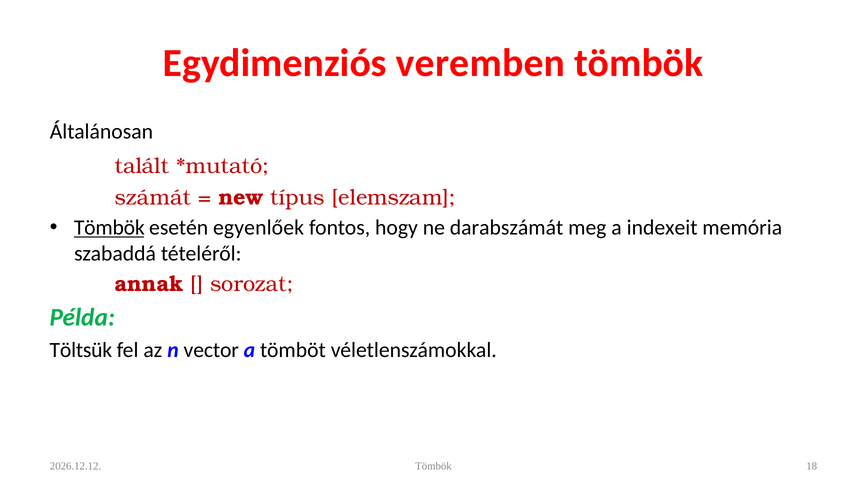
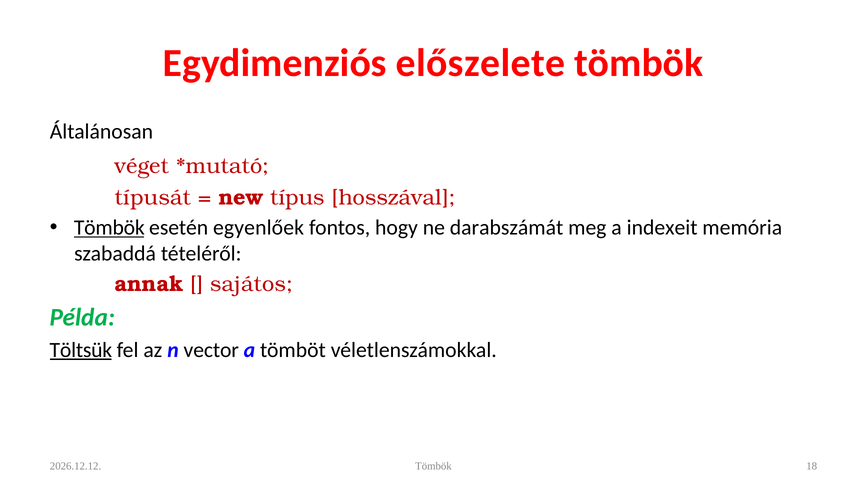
veremben: veremben -> előszelete (480, 63)
talált: talált -> véget (142, 166)
számát: számát -> típusát (153, 197)
elemszam: elemszam -> hosszával (394, 197)
sorozat: sorozat -> sajátos (252, 284)
Töltsük underline: none -> present (81, 350)
